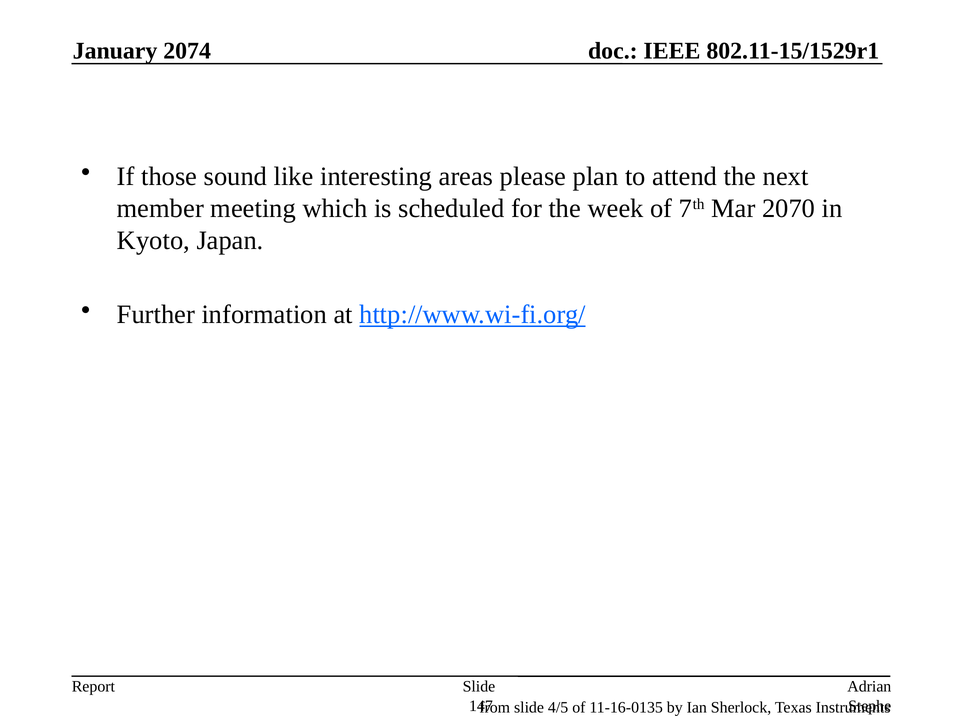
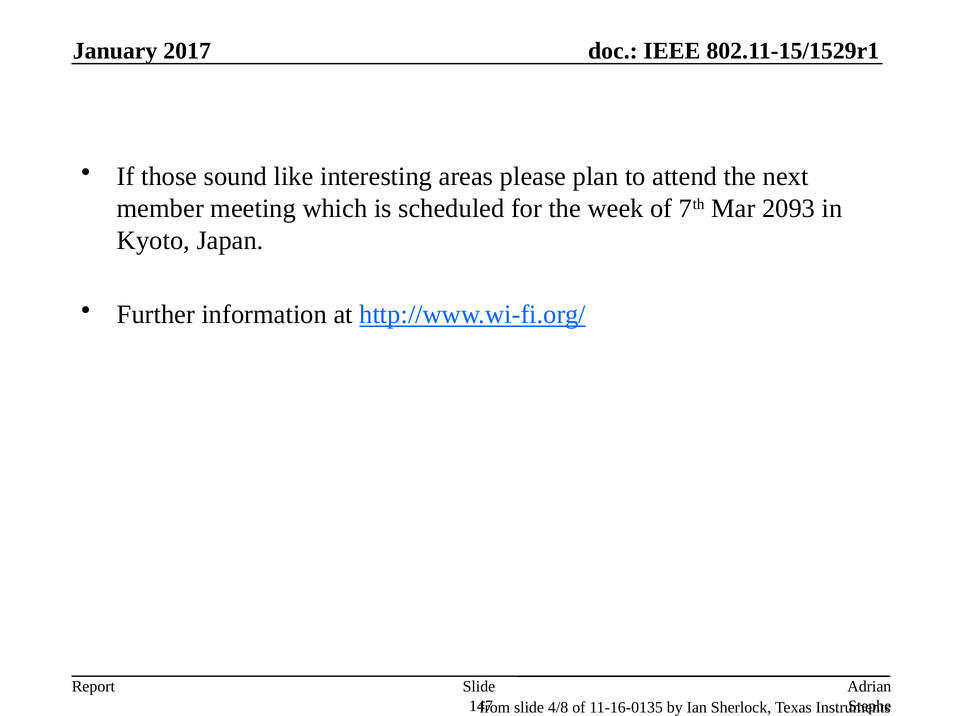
2074: 2074 -> 2017 (187, 51)
2070: 2070 -> 2093 (789, 208)
4/5: 4/5 -> 4/8 (558, 707)
